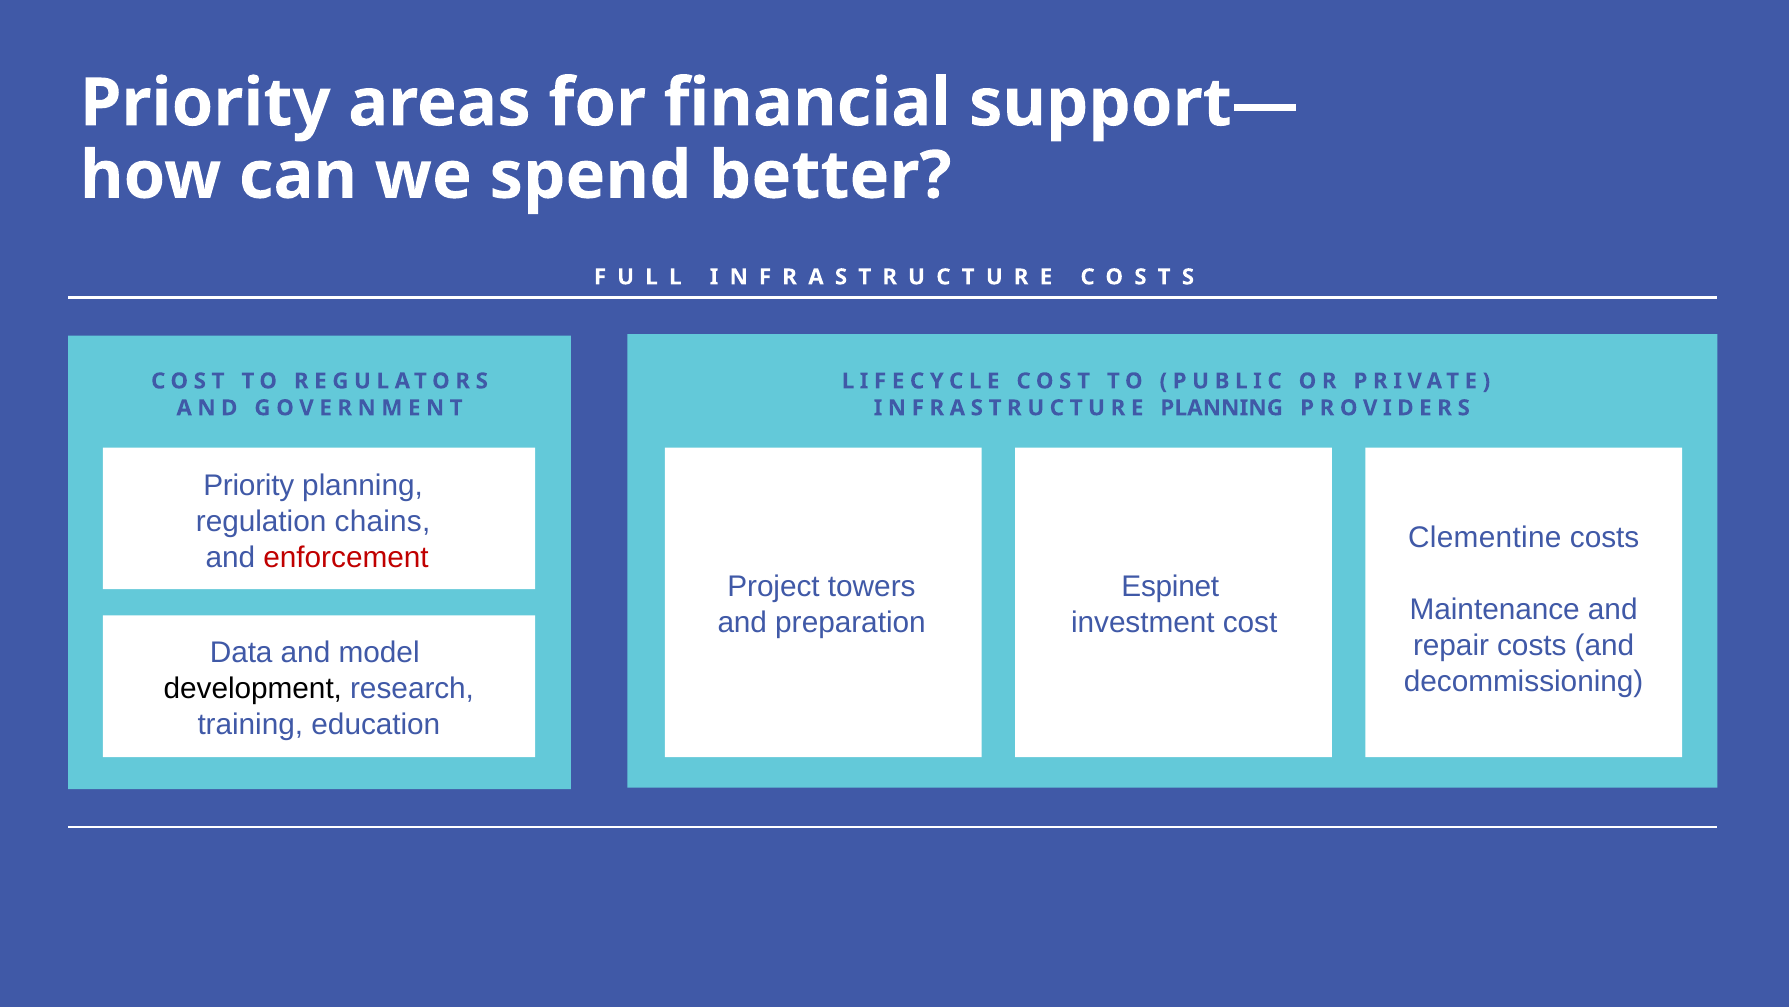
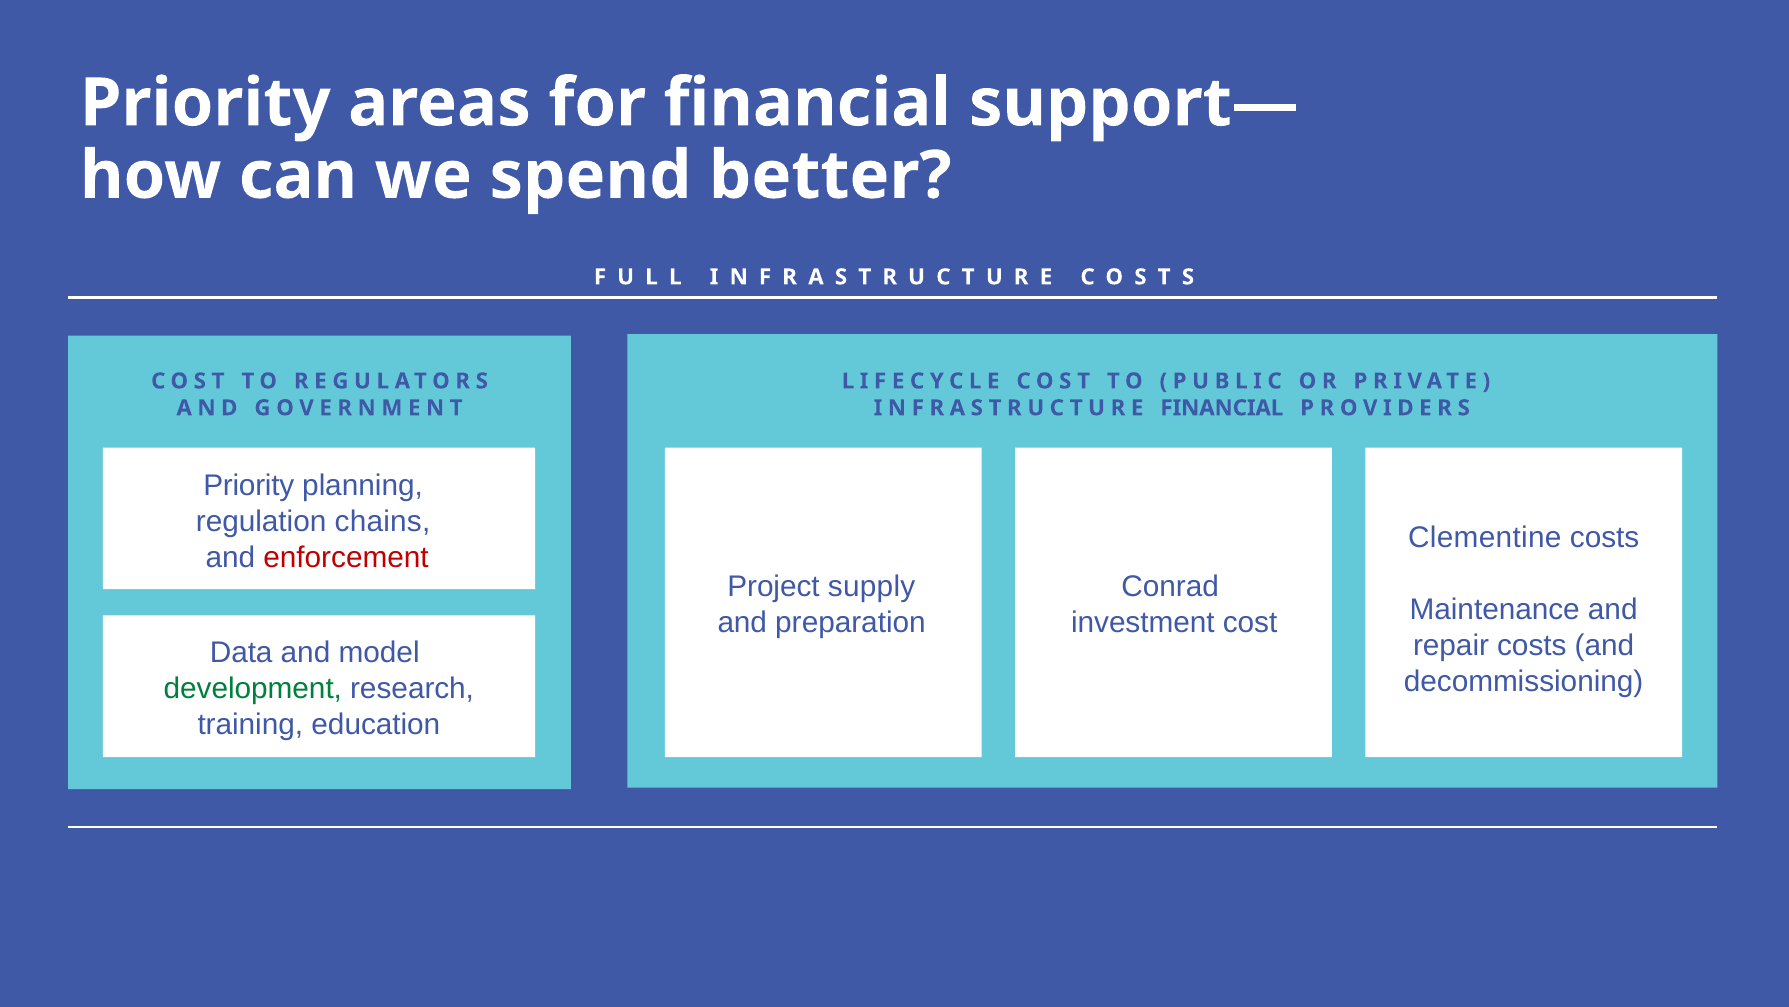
PLANNING: PLANNING -> FINANCIAL (1222, 408)
towers: towers -> supply (872, 586)
Espinet: Espinet -> Conrad (1170, 586)
development colour: black -> green (253, 688)
